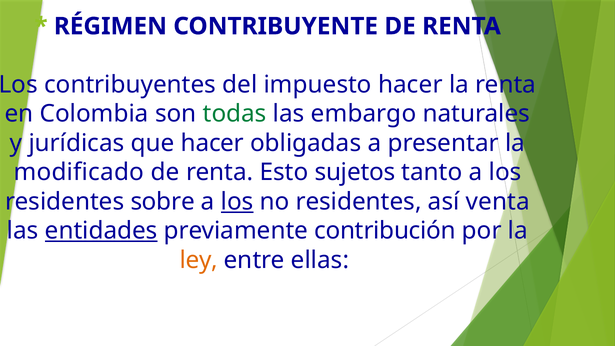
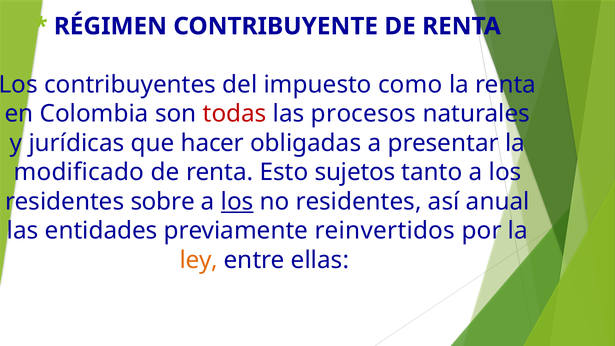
impuesto hacer: hacer -> como (410, 85)
todas colour: green -> red (235, 114)
embargo: embargo -> procesos (363, 114)
venta: venta -> anual (498, 202)
entidades underline: present -> none (101, 231)
contribución: contribución -> reinvertidos (385, 231)
